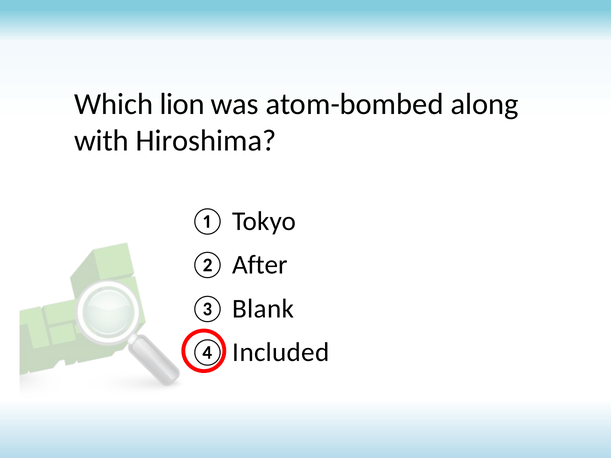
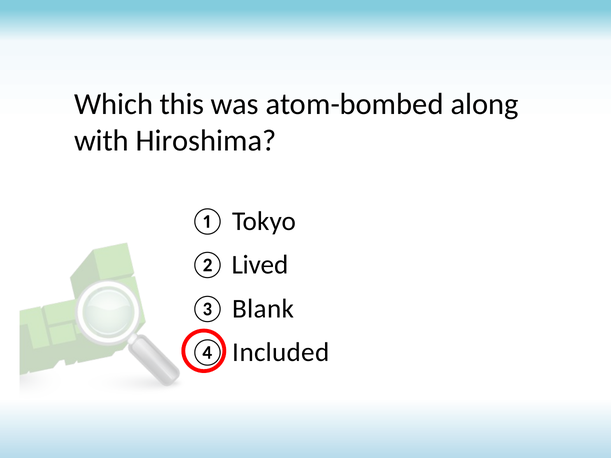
lion: lion -> this (182, 104)
After: After -> Lived (260, 265)
